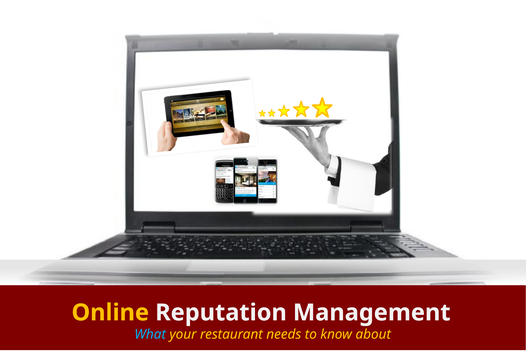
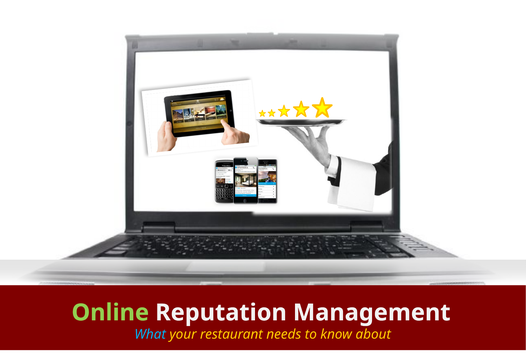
Online colour: yellow -> light green (110, 313)
